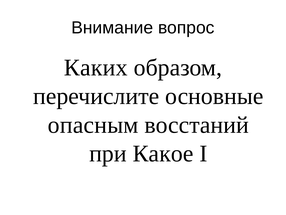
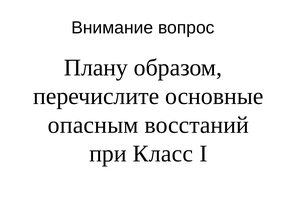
Каких: Каких -> Плану (96, 67)
Какое: Какое -> Класс (163, 153)
